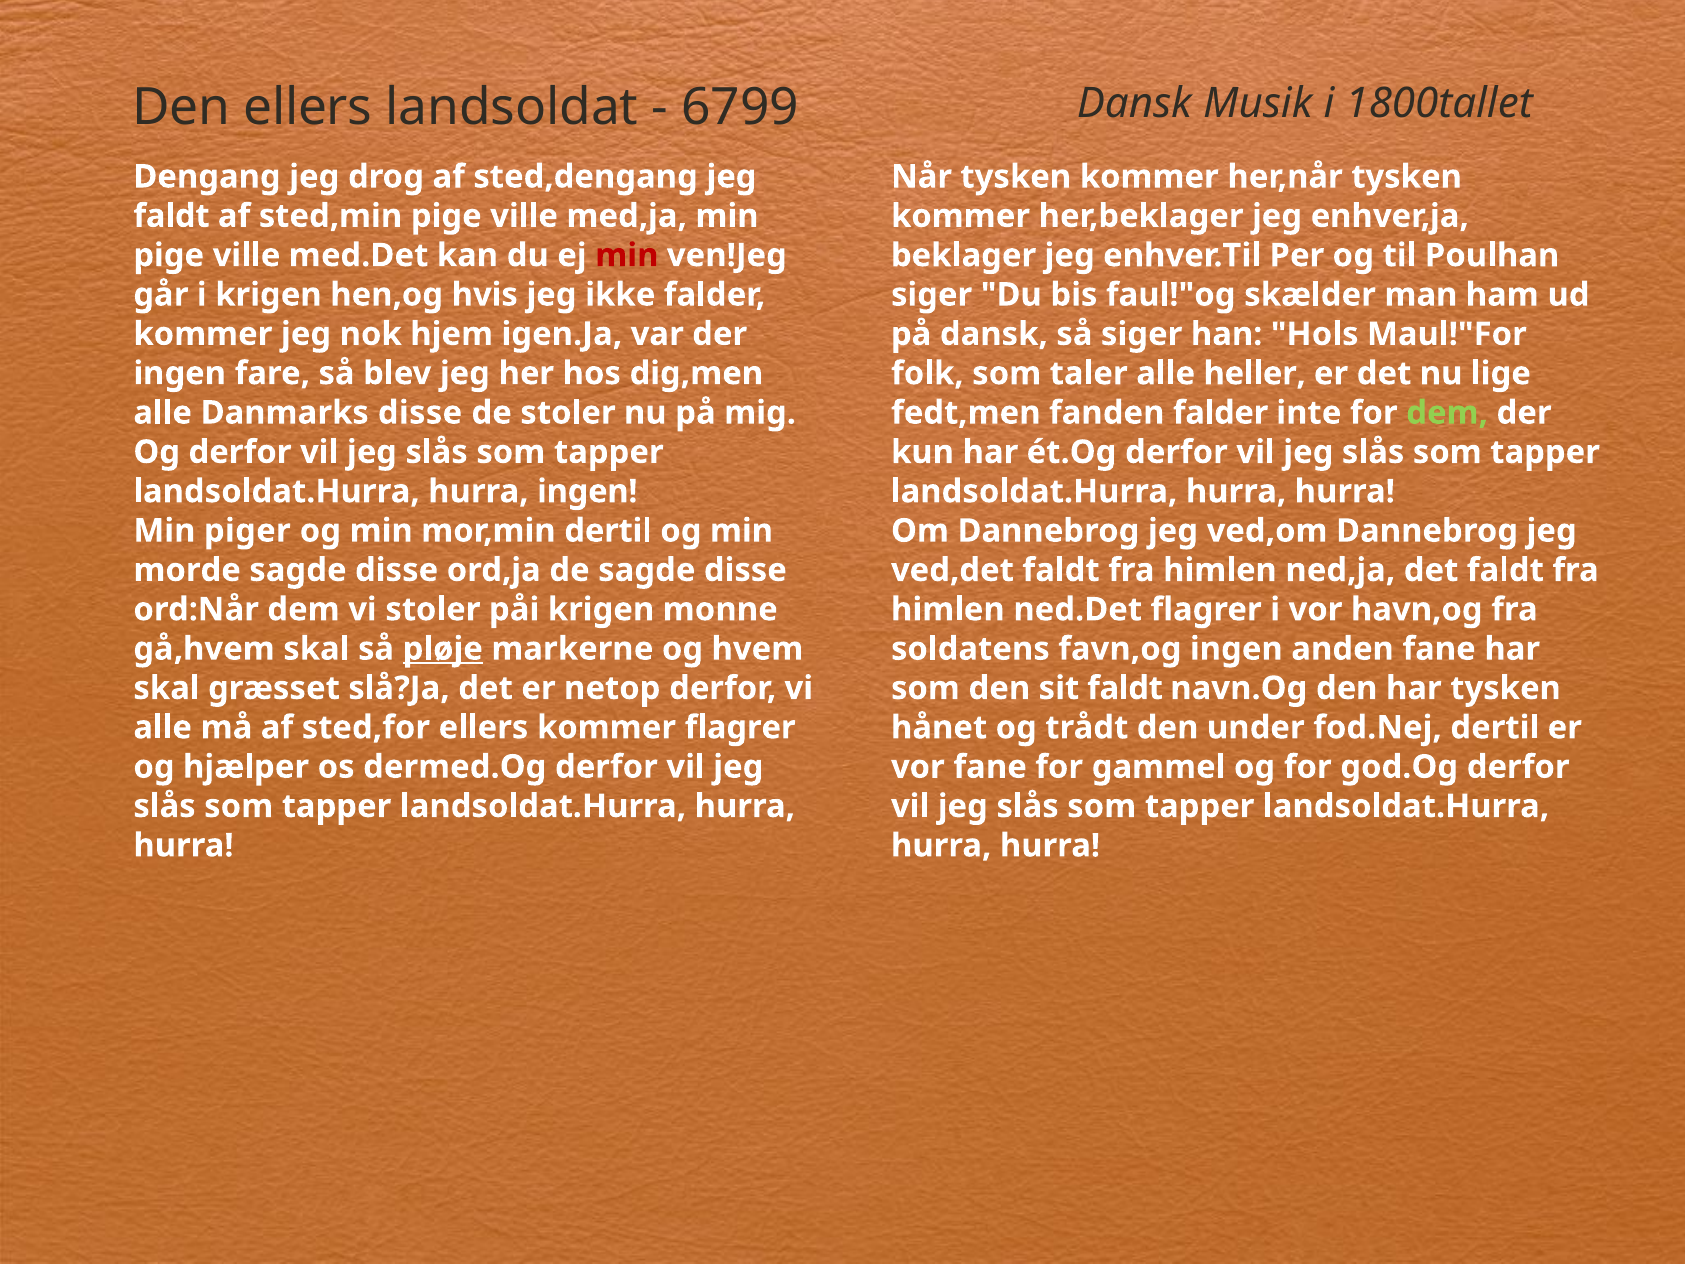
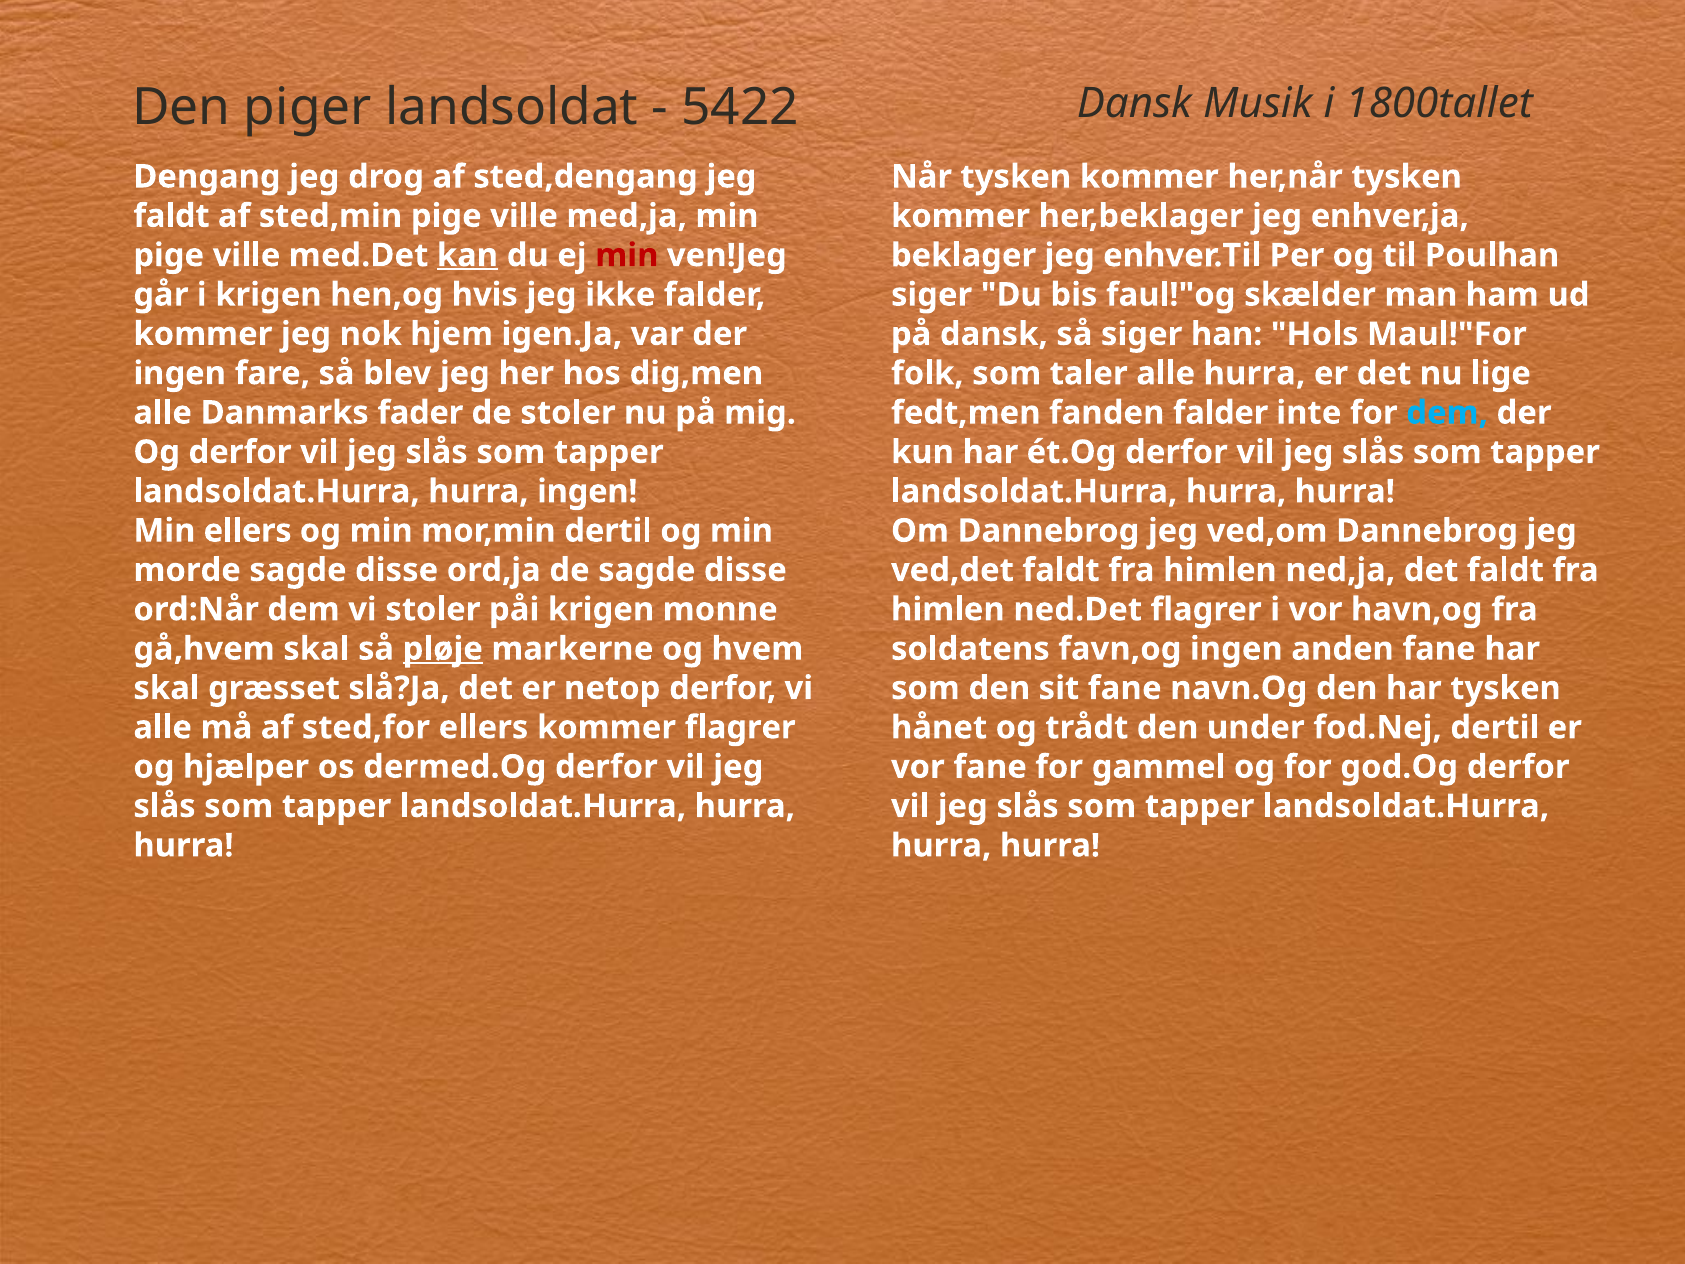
Den ellers: ellers -> piger (308, 107)
6799: 6799 -> 5422 (740, 107)
kan underline: none -> present (467, 255)
alle heller: heller -> hurra (1254, 373)
Danmarks disse: disse -> fader (420, 413)
dem colour: light green -> light blue (1447, 413)
Min piger: piger -> ellers (248, 531)
sit faldt: faldt -> fane (1125, 688)
